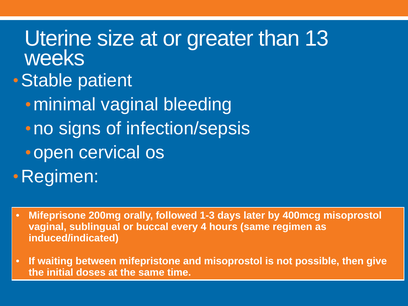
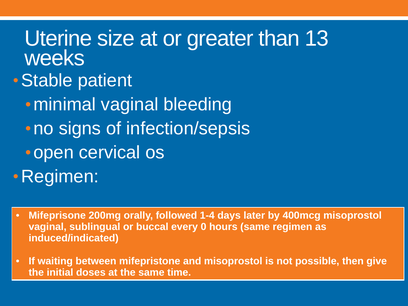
1-3: 1-3 -> 1-4 (207, 215)
4: 4 -> 0 (204, 227)
